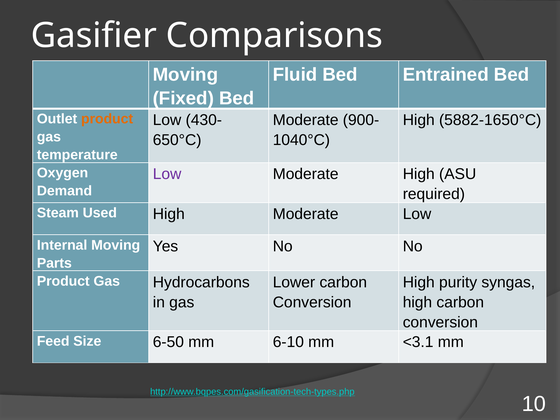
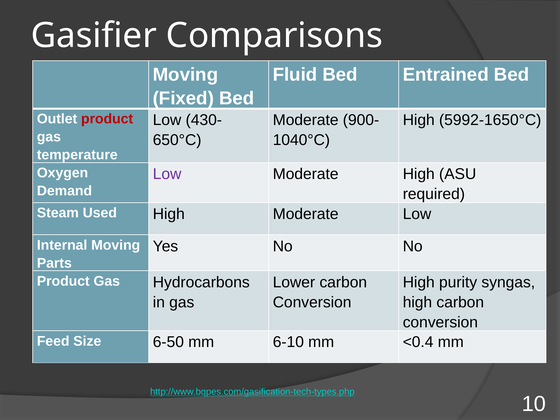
product colour: orange -> red (107, 119)
5882-1650°C: 5882-1650°C -> 5992-1650°C (490, 120)
<3.1: <3.1 -> <0.4 (418, 342)
